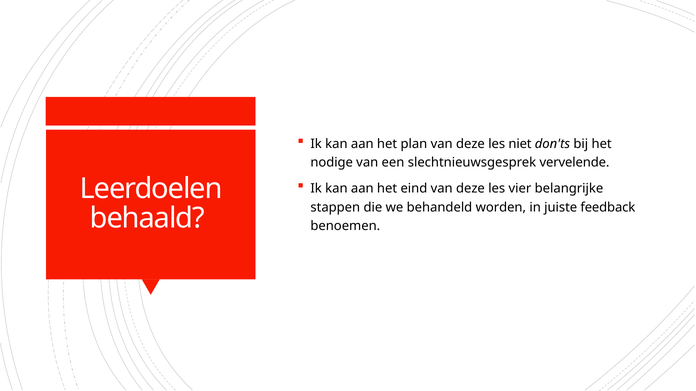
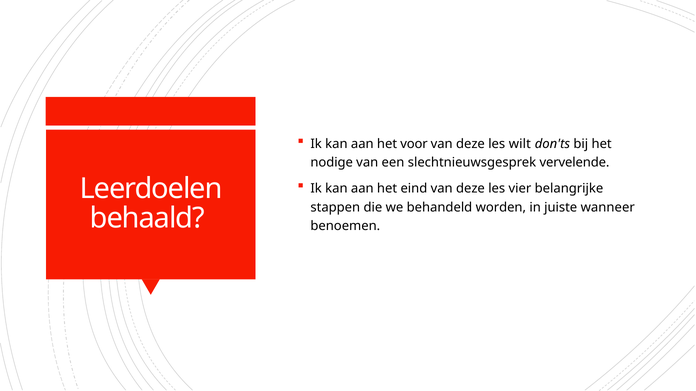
plan: plan -> voor (414, 144)
niet: niet -> wilt (520, 144)
feedback: feedback -> wanneer (608, 208)
